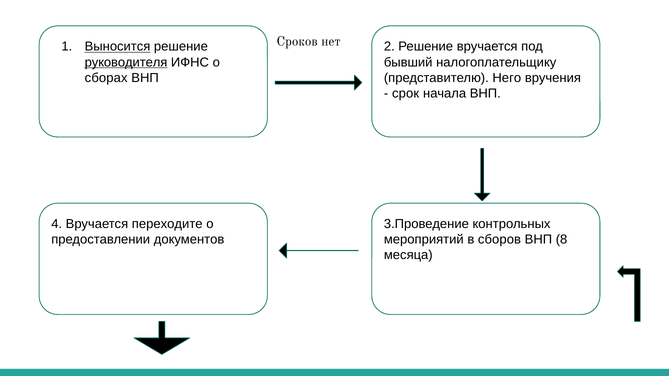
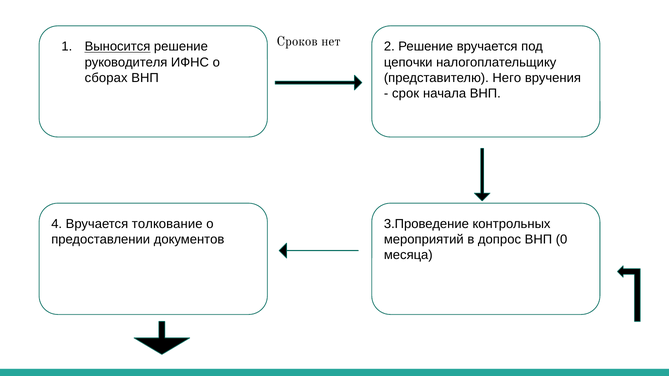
руководителя underline: present -> none (126, 62)
бывший: бывший -> цепочки (408, 62)
переходите: переходите -> толкование (167, 224)
сборов: сборов -> допрос (499, 240)
8: 8 -> 0 (562, 240)
